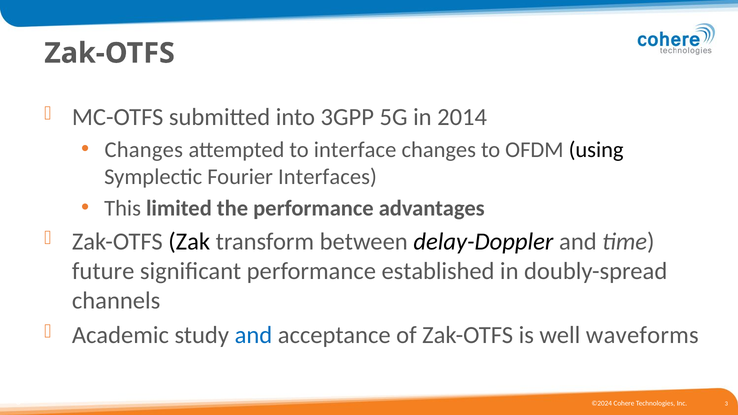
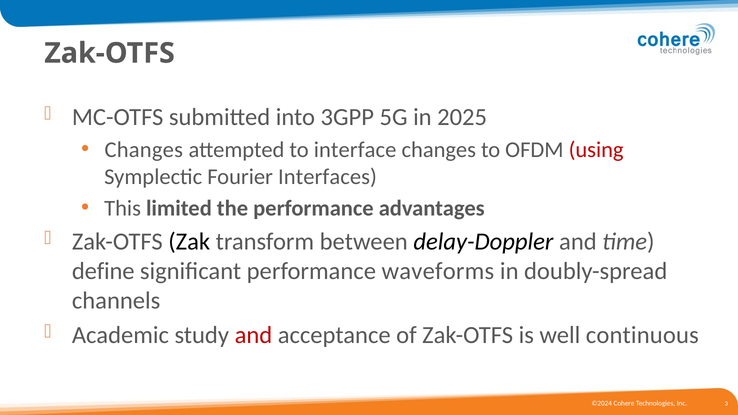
2014: 2014 -> 2025 (462, 117)
using colour: black -> red (596, 150)
future: future -> define (103, 271)
established: established -> waveforms (438, 271)
and colour: blue -> red (253, 335)
waveforms: waveforms -> continuous (642, 335)
